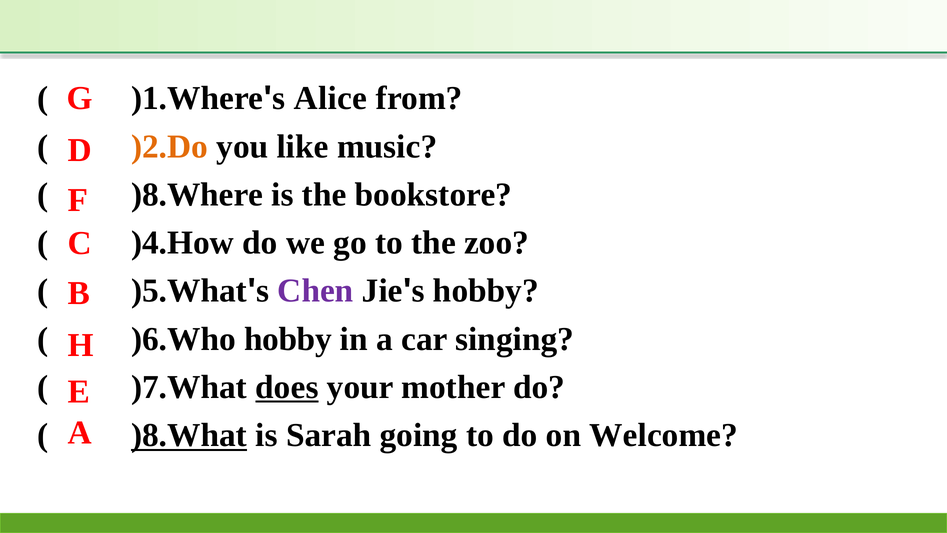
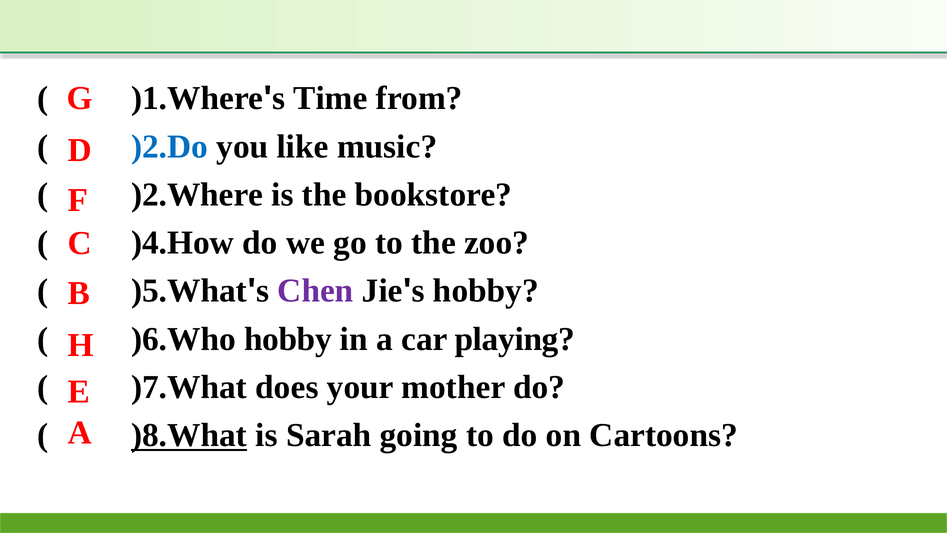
Alice: Alice -> Time (331, 98)
)2.Do colour: orange -> blue (170, 146)
)8.Where: )8.Where -> )2.Where (197, 194)
singing: singing -> playing (515, 339)
does underline: present -> none (287, 387)
Welcome: Welcome -> Cartoons (664, 435)
